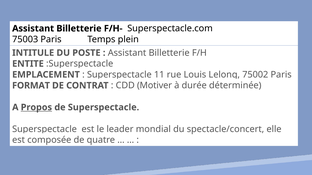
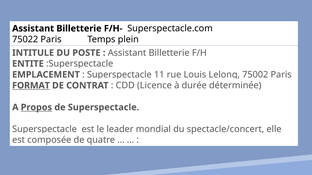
75003: 75003 -> 75022 (25, 39)
FORMAT underline: none -> present (31, 86)
Motiver: Motiver -> Licence (154, 86)
